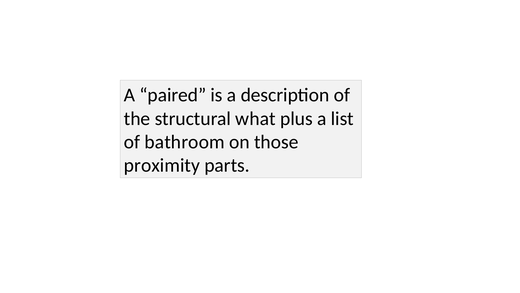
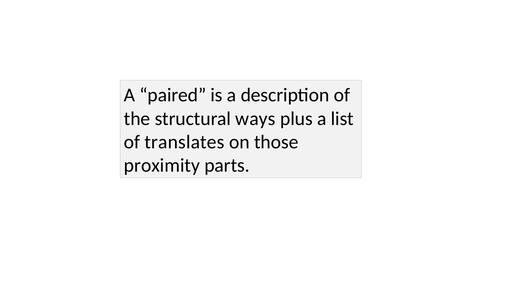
what: what -> ways (255, 118)
bathroom: bathroom -> translates (185, 142)
